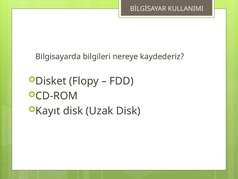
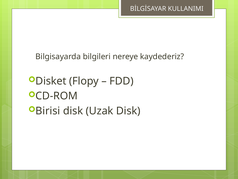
Kayıt: Kayıt -> Birisi (48, 111)
